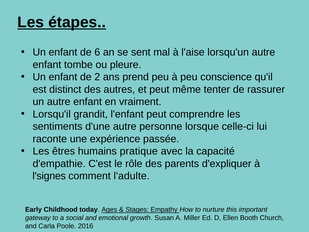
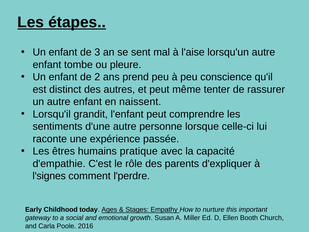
6: 6 -> 3 (97, 52)
vraiment: vraiment -> naissent (140, 102)
l'adulte: l'adulte -> l'perdre (132, 176)
